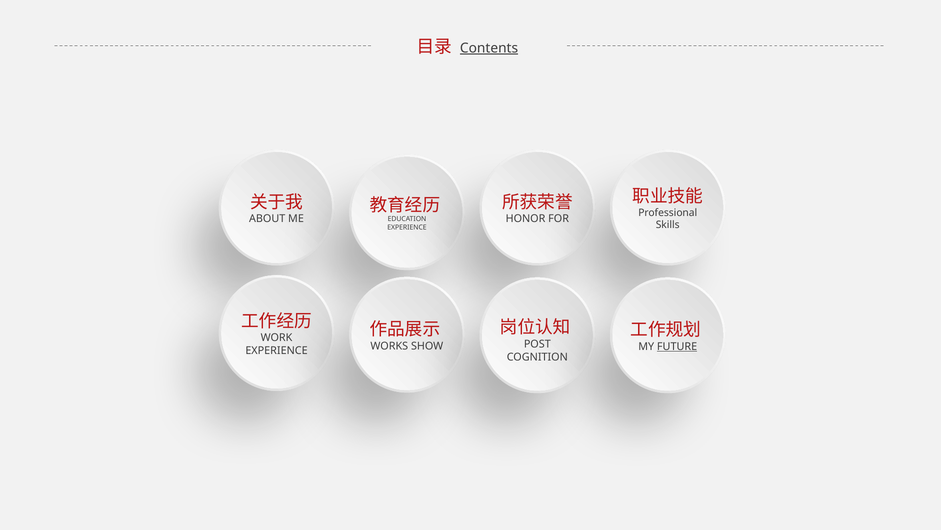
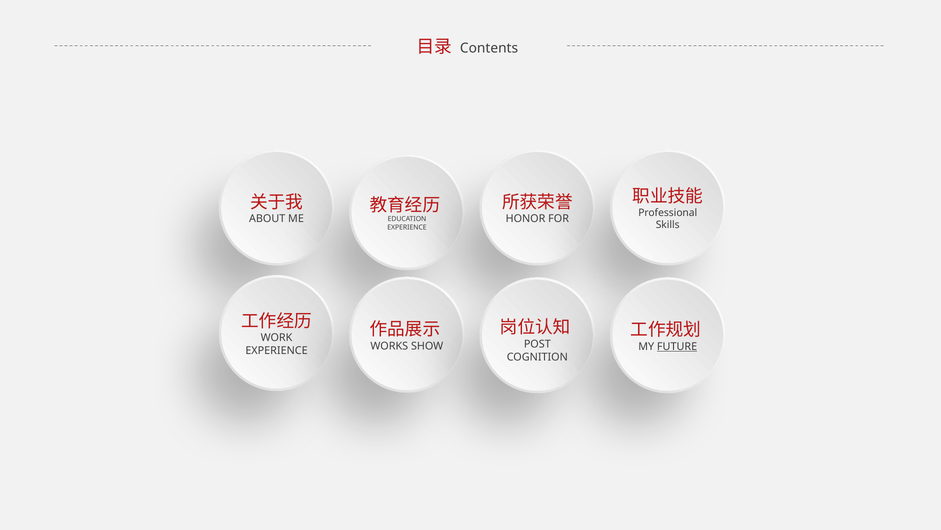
Contents underline: present -> none (489, 48)
